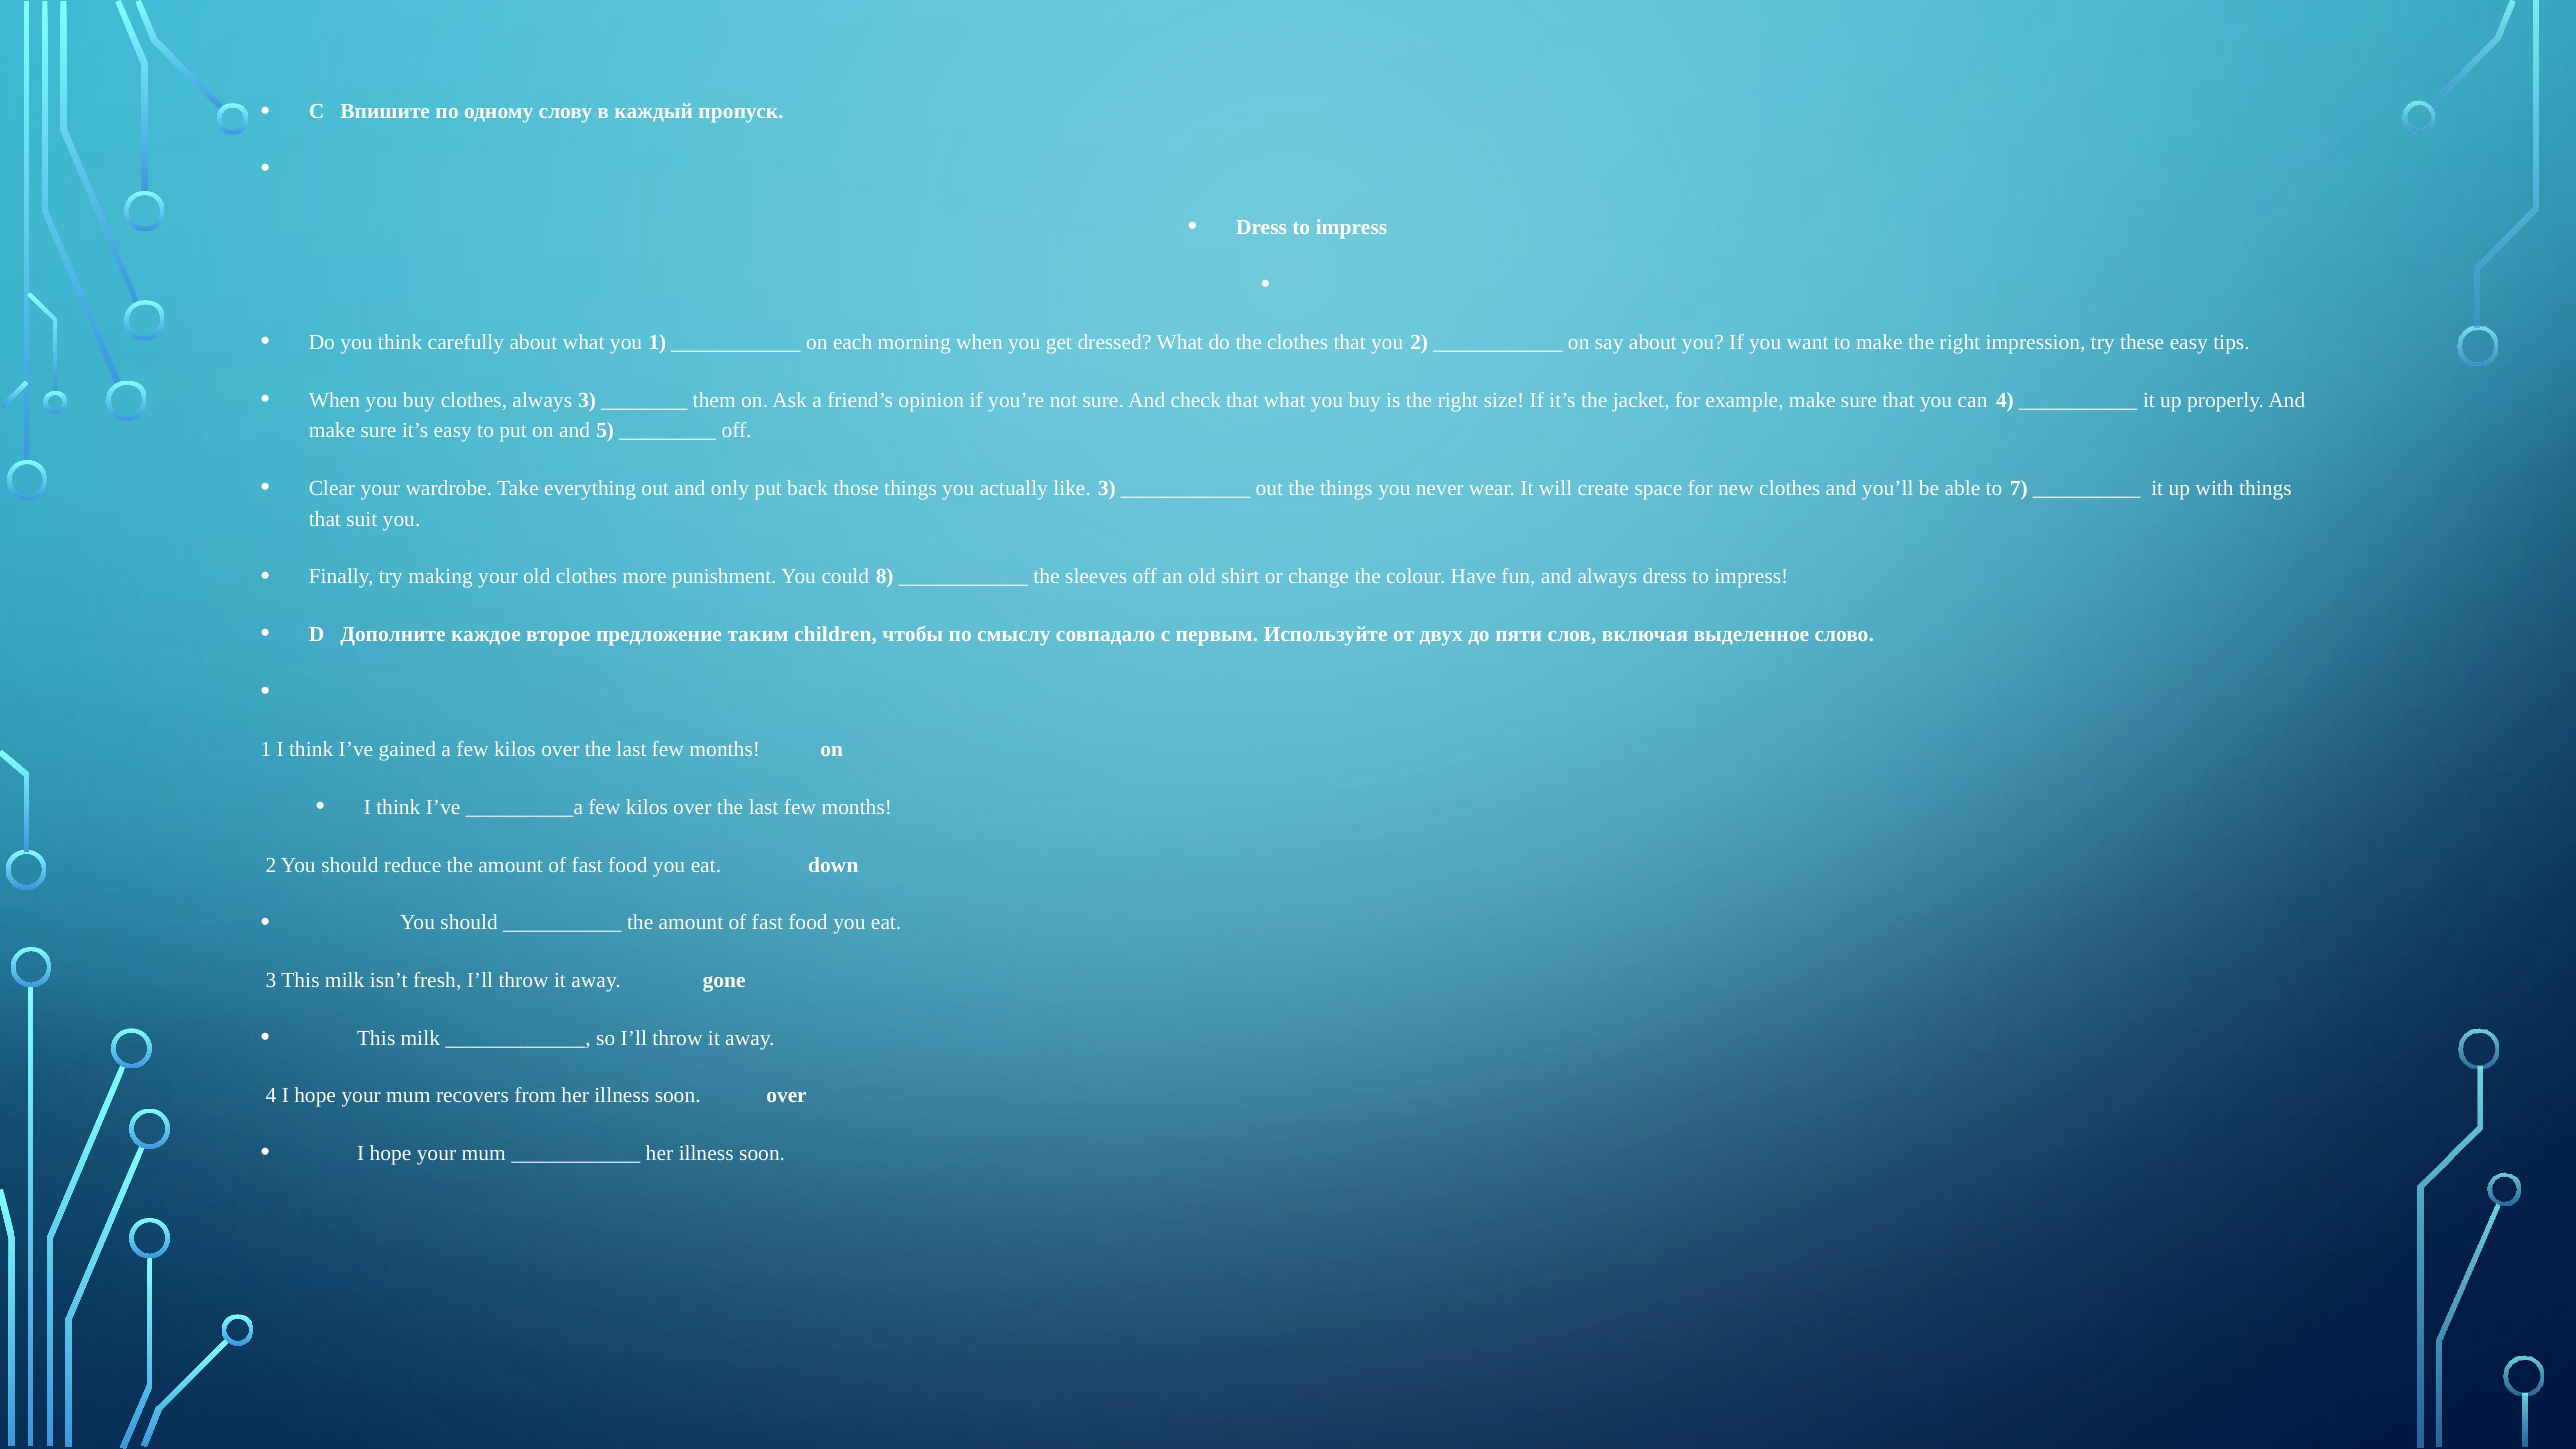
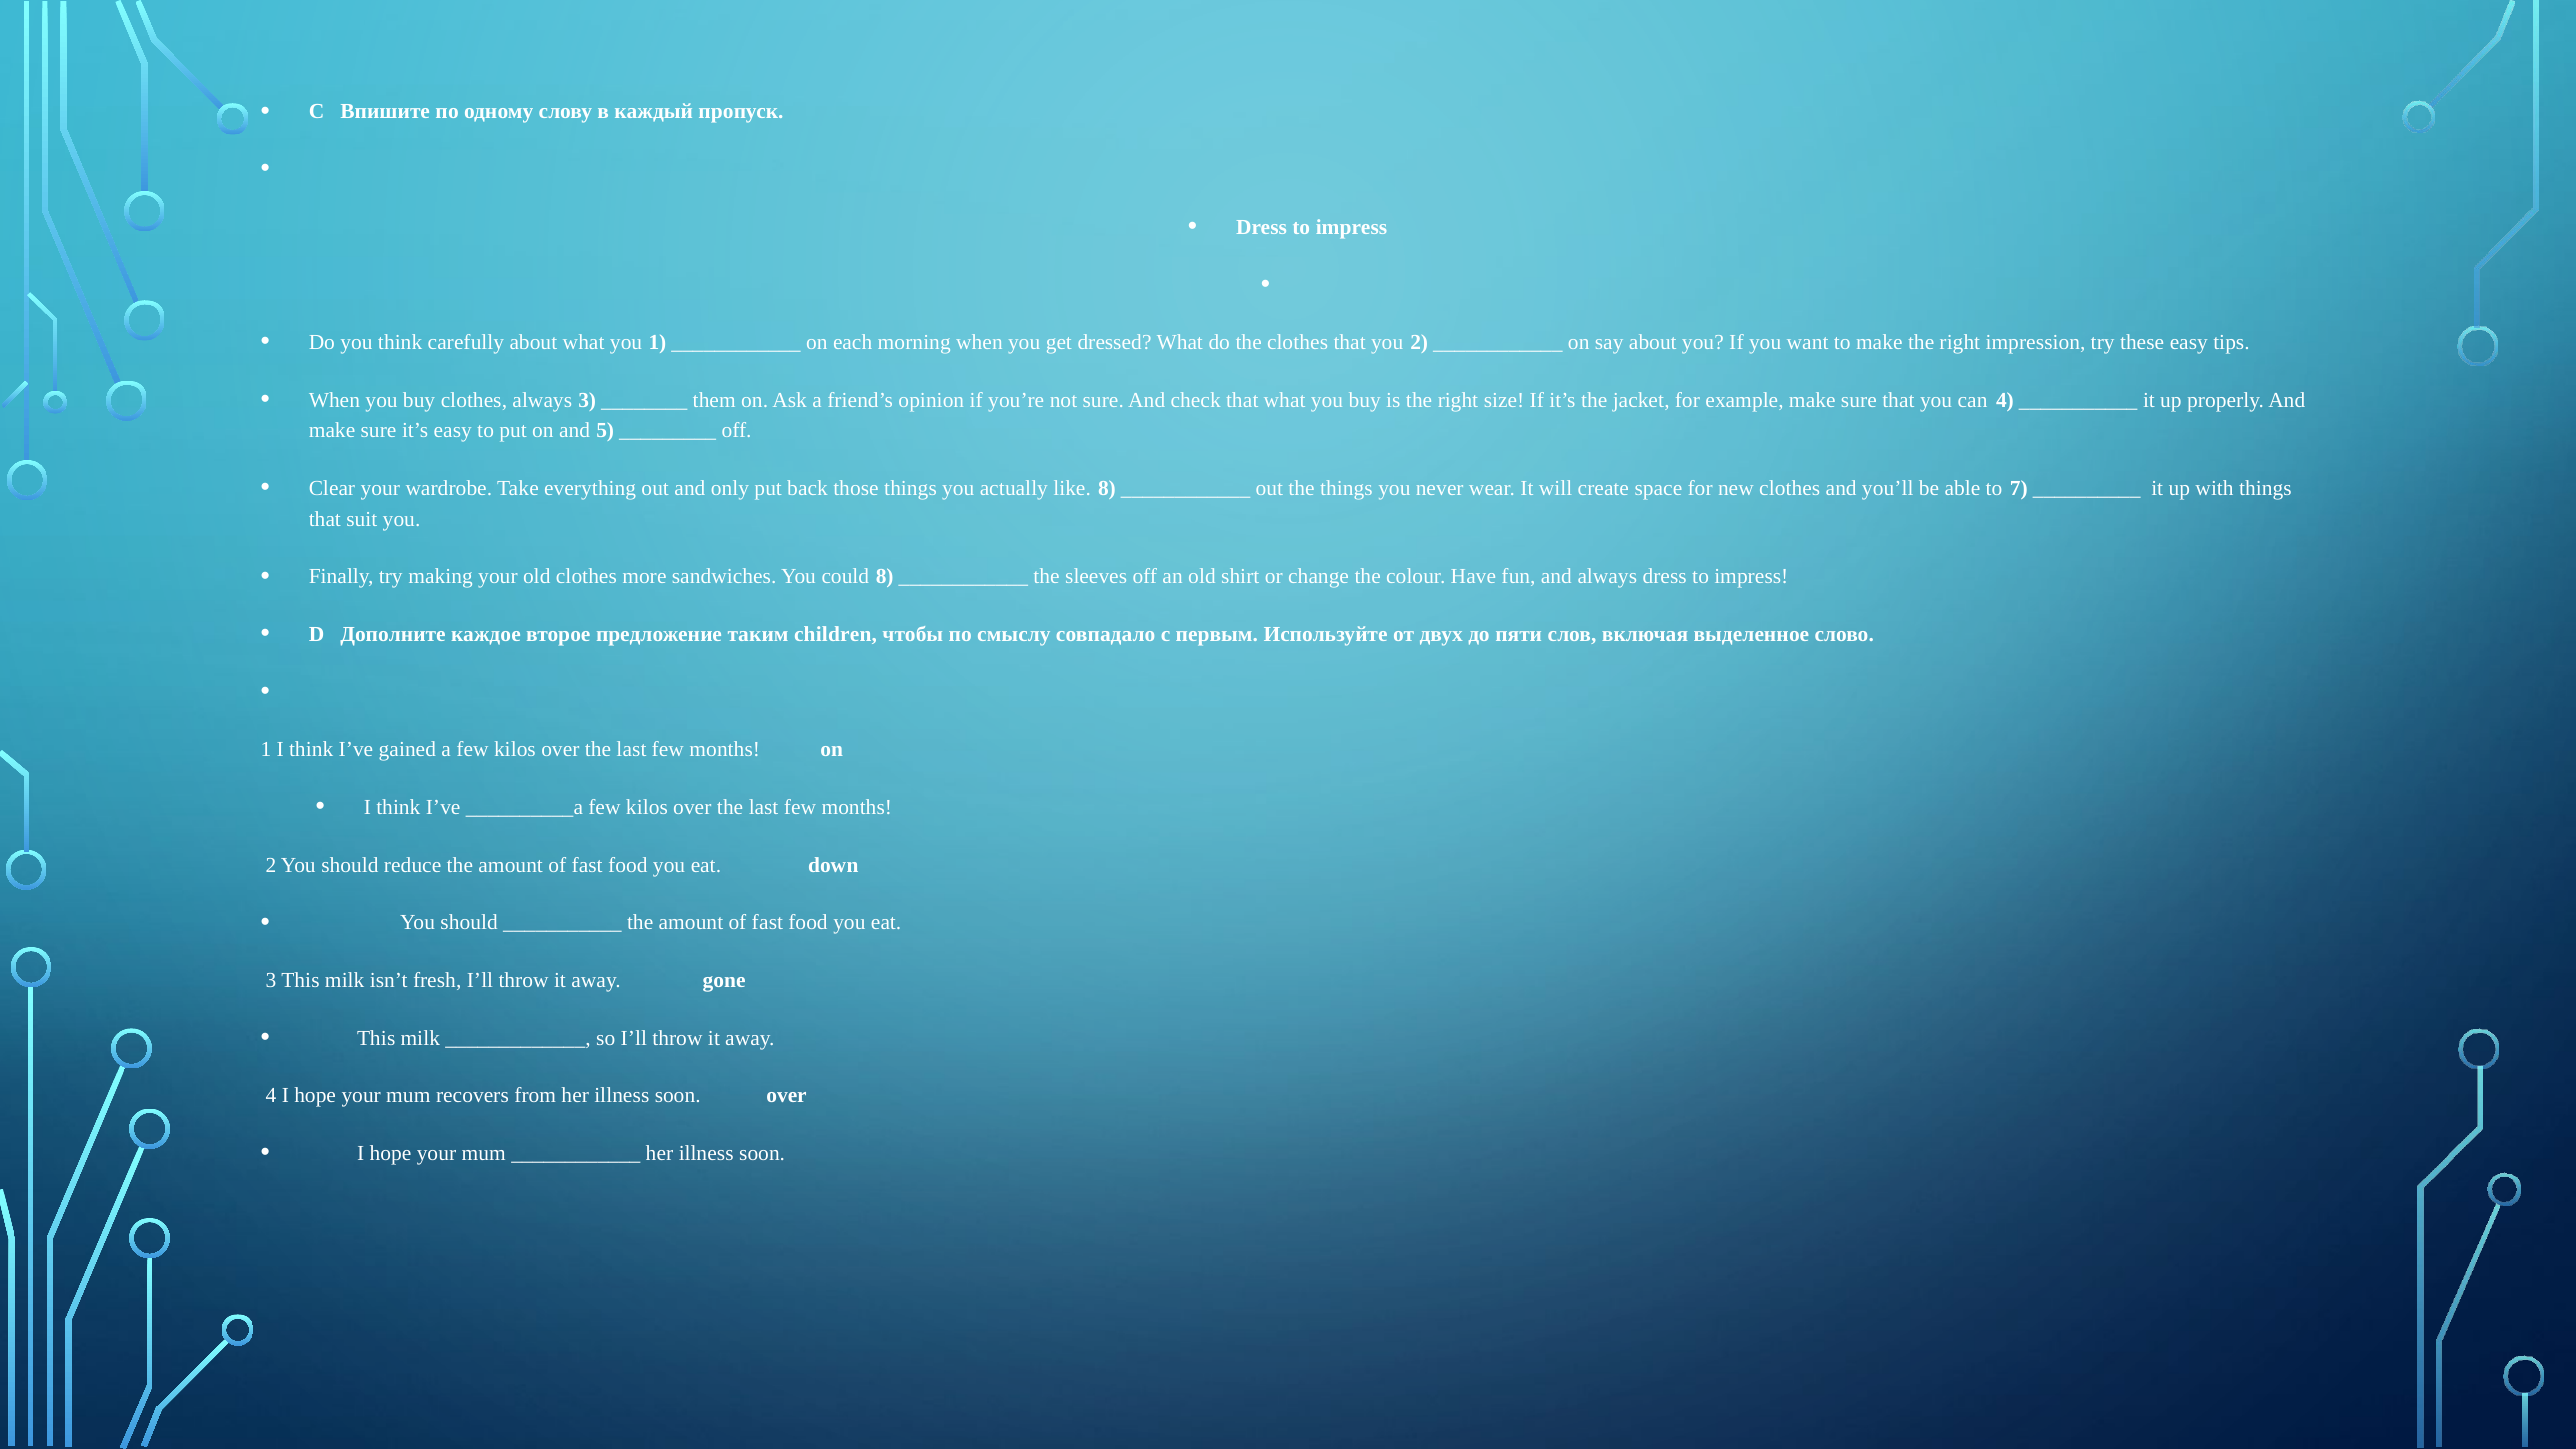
like 3: 3 -> 8 (1107, 488)
punishment: punishment -> sandwiches (724, 577)
